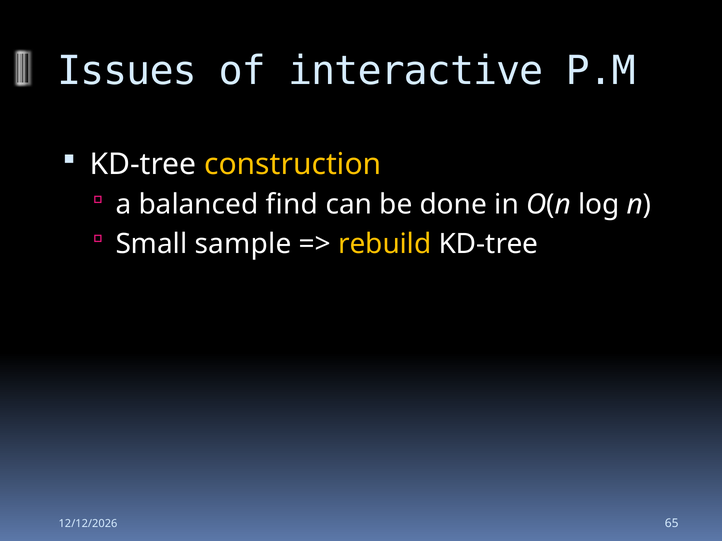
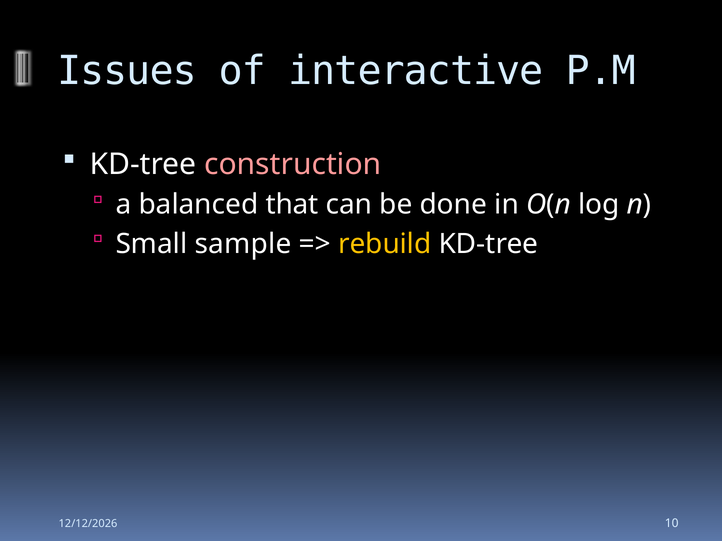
construction colour: yellow -> pink (293, 165)
find: find -> that (292, 205)
65: 65 -> 10 (672, 524)
